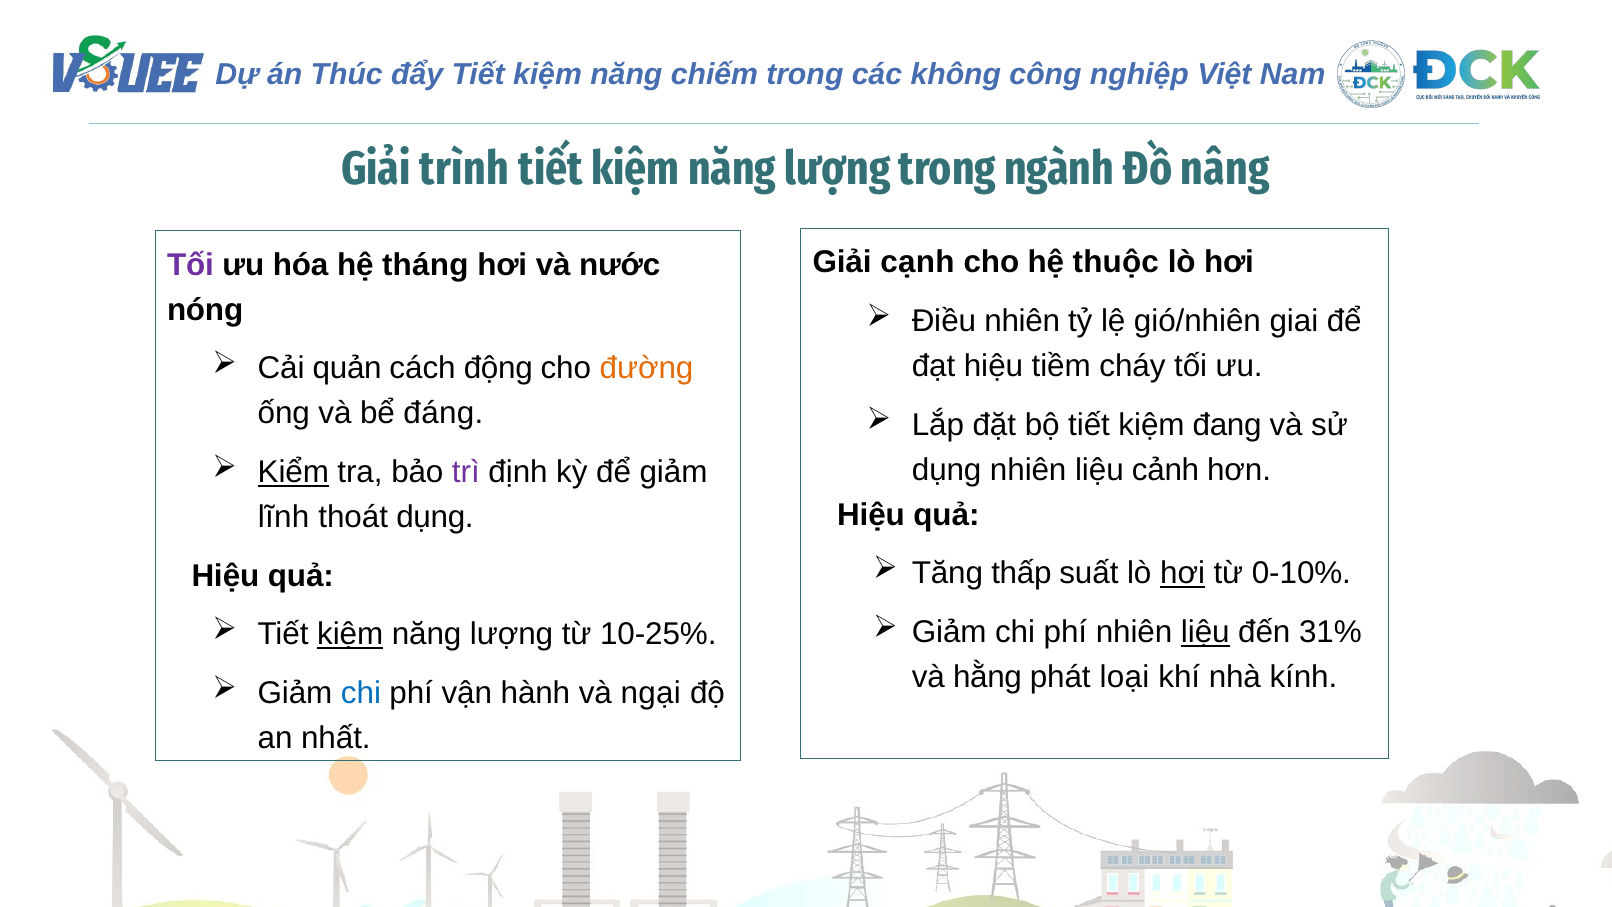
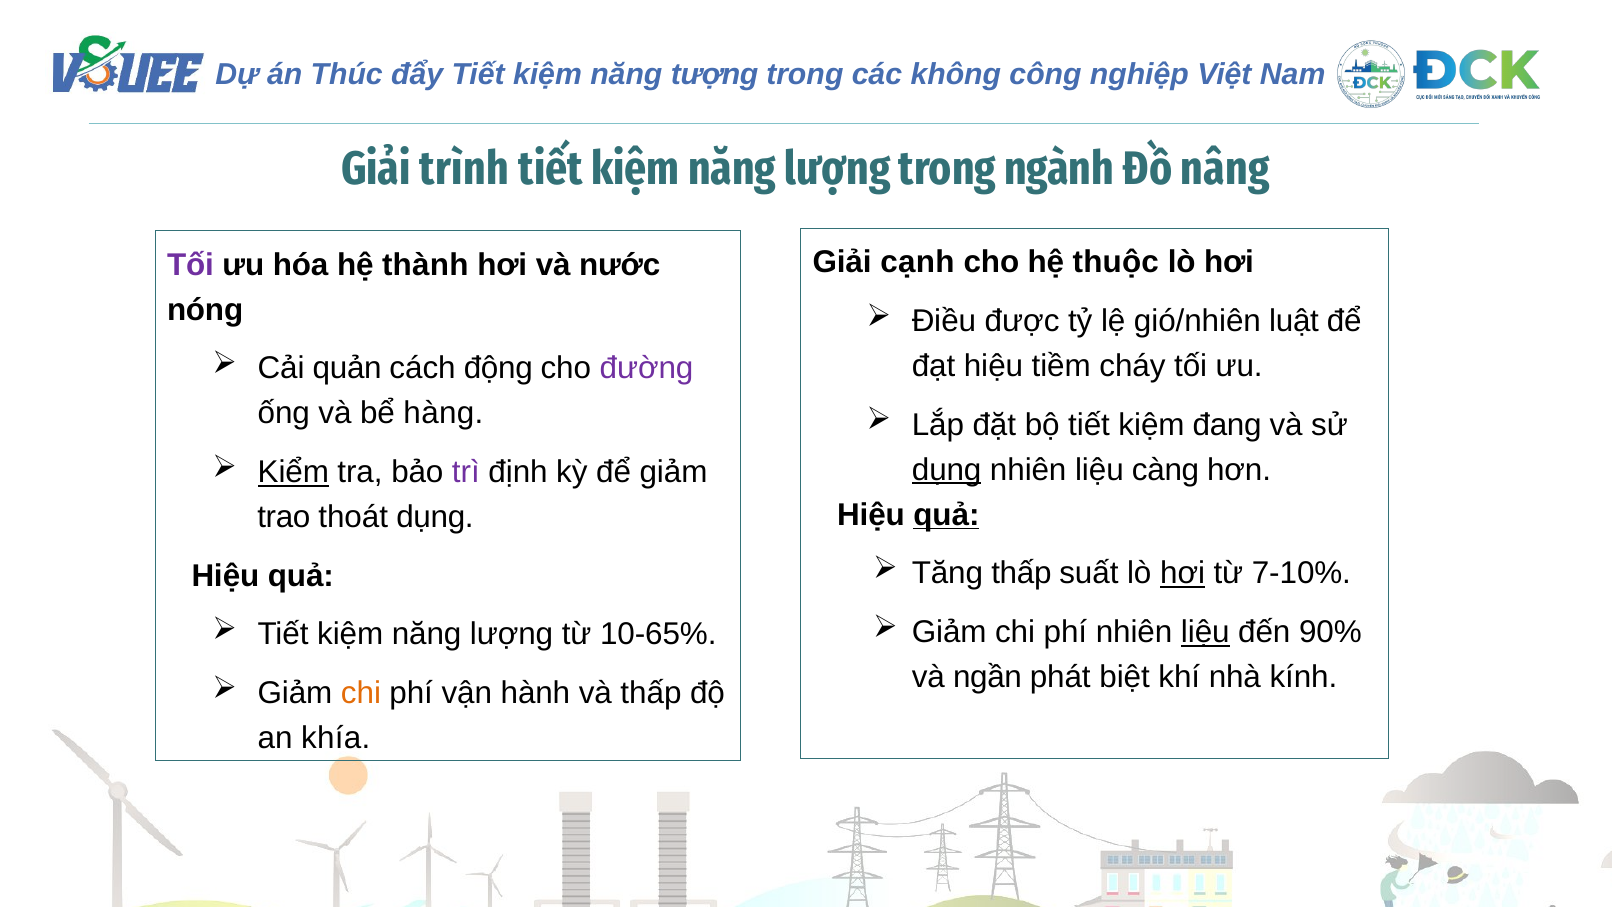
chiếm: chiếm -> tượng (715, 75)
tháng: tháng -> thành (425, 265)
Điều nhiên: nhiên -> được (1022, 321)
giai: giai -> luật (1294, 321)
đường colour: orange -> purple (647, 368)
đáng: đáng -> hàng (443, 413)
dụng underline: none -> present (947, 470)
cảnh: cảnh -> càng (1166, 470)
quả underline: none -> present (946, 515)
lĩnh: lĩnh -> trao (284, 517)
0-10%: 0-10% -> 7-10% (1301, 573)
31%: 31% -> 90% (1330, 632)
kiệm underline: present -> none (350, 634)
10-25%: 10-25% -> 10-65% (658, 634)
hằng: hằng -> ngần (987, 677)
loại: loại -> biệt (1125, 677)
chi colour: blue -> orange (361, 693)
và ngại: ngại -> thấp (651, 693)
nhất: nhất -> khía (336, 738)
